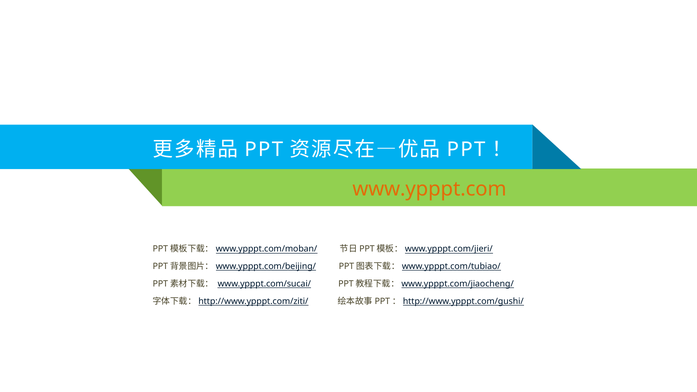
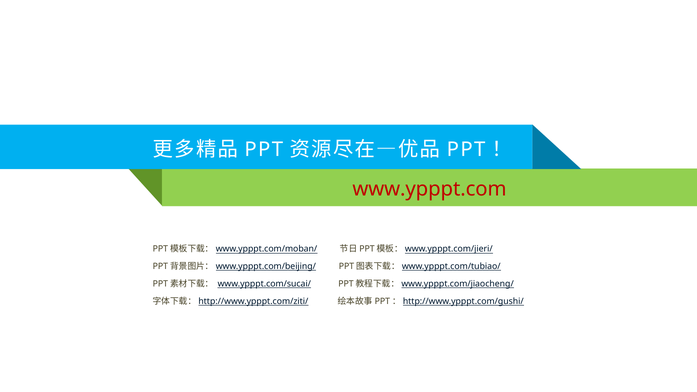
www.ypppt.com colour: orange -> red (429, 189)
